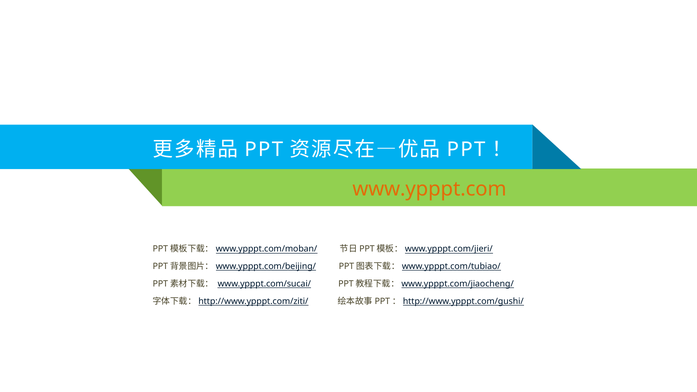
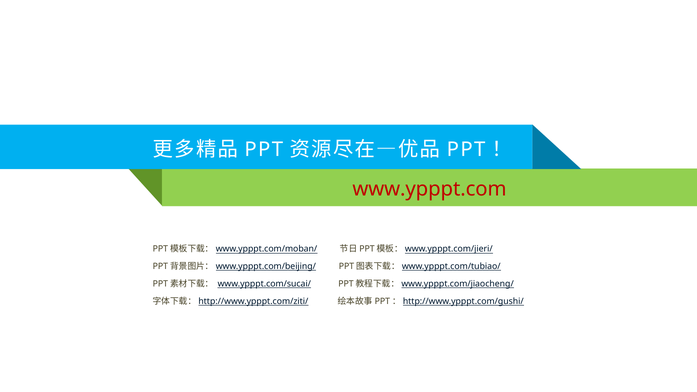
www.ypppt.com colour: orange -> red (429, 189)
